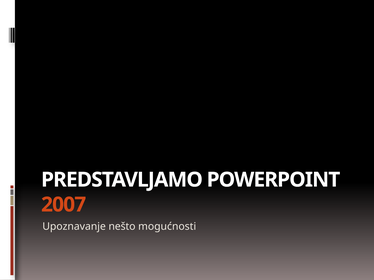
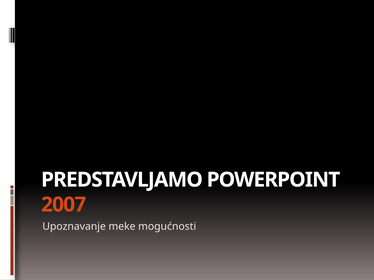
nešto: nešto -> meke (122, 227)
